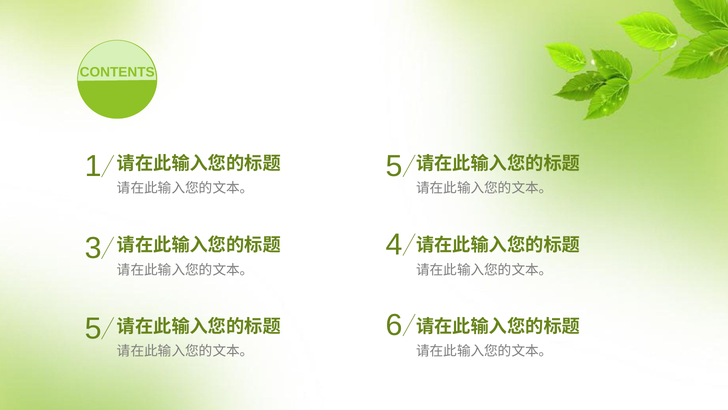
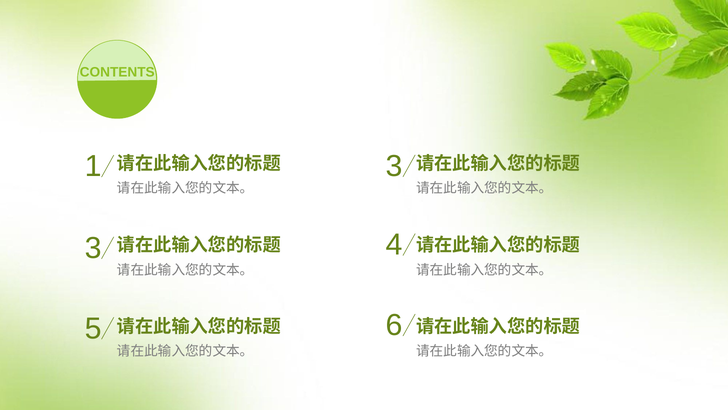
1 5: 5 -> 3 (394, 166)
